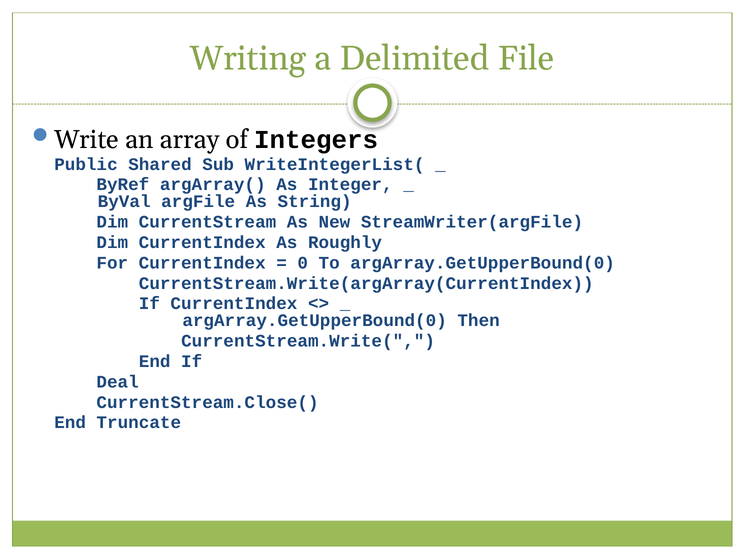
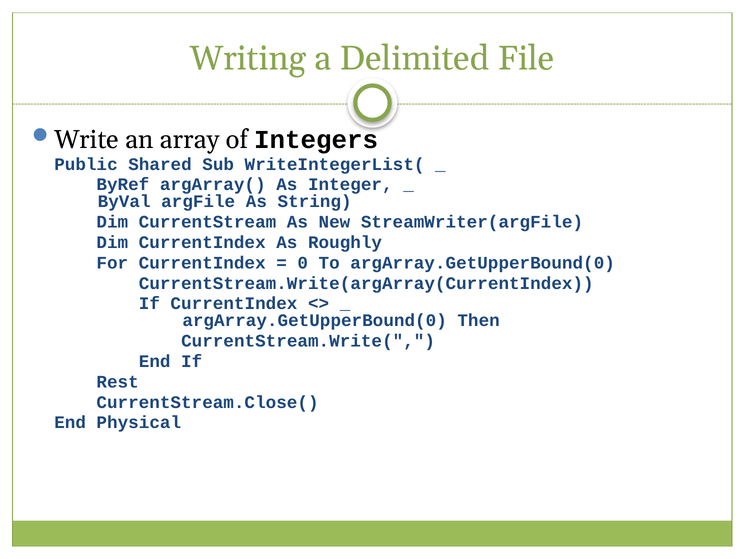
Deal: Deal -> Rest (118, 382)
Truncate: Truncate -> Physical (139, 422)
